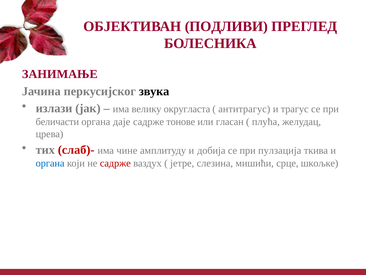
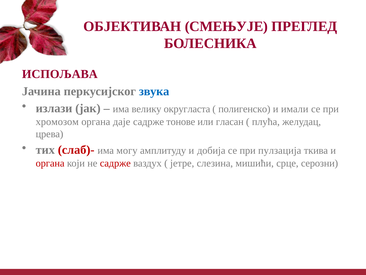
ПОДЛИВИ: ПОДЛИВИ -> СМЕЊУЈЕ (226, 26)
ЗАНИМАЊЕ: ЗАНИМАЊЕ -> ИСПОЉАВА (60, 74)
звука colour: black -> blue (154, 91)
антитрагус: антитрагус -> полигенско (244, 109)
трагус: трагус -> имали (295, 109)
беличасти: беличасти -> хромозом (57, 121)
чине: чине -> могу (127, 150)
органа colour: blue -> red (50, 163)
шкољке: шкољке -> серозни (320, 163)
